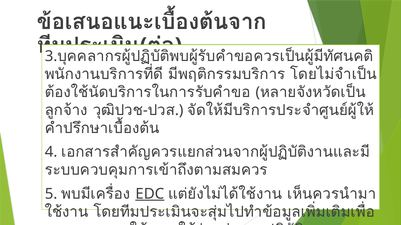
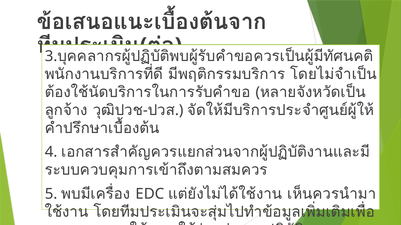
EDC underline: present -> none (150, 194)
